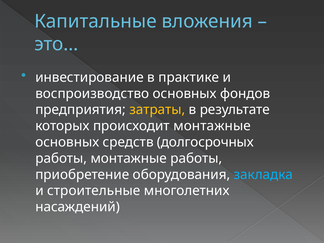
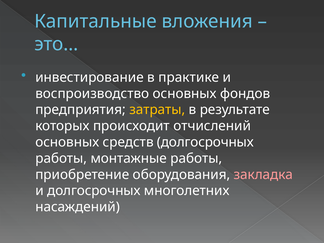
происходит монтажные: монтажные -> отчислений (212, 126)
закладка colour: light blue -> pink (263, 175)
и строительные: строительные -> долгосрочных (94, 191)
